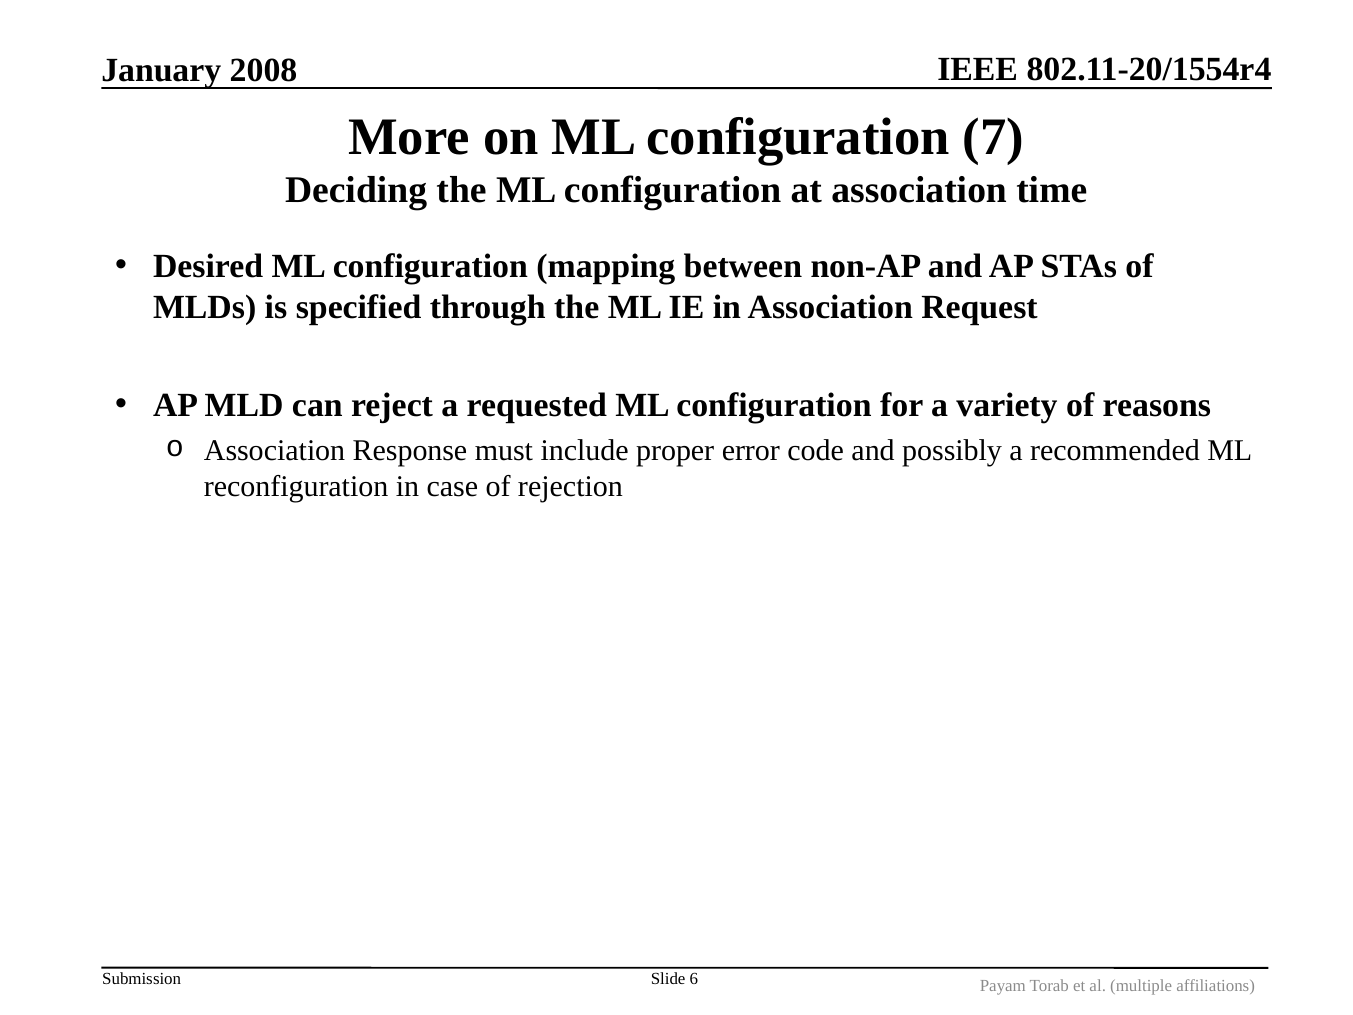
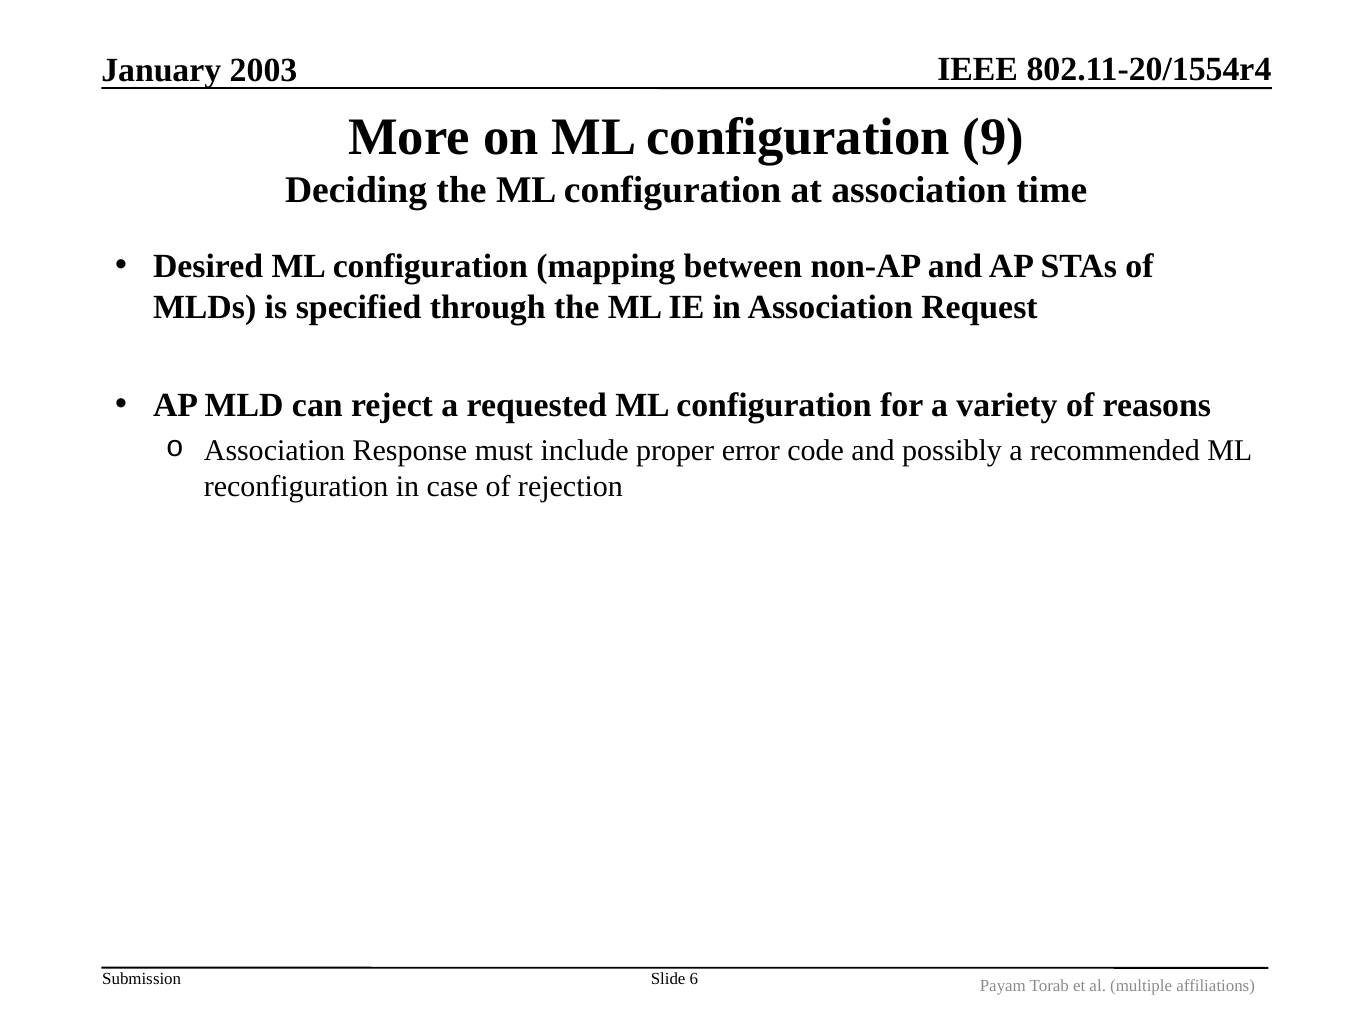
2008: 2008 -> 2003 (264, 70)
7: 7 -> 9 (993, 137)
